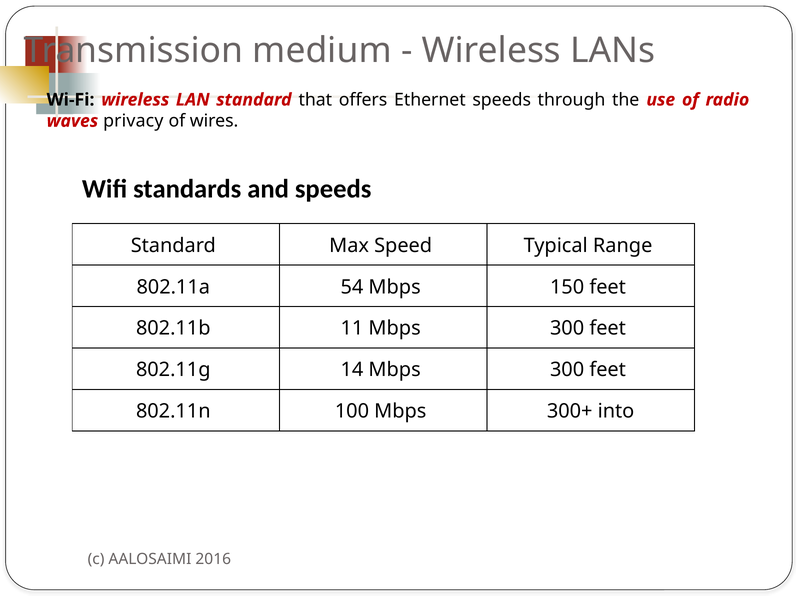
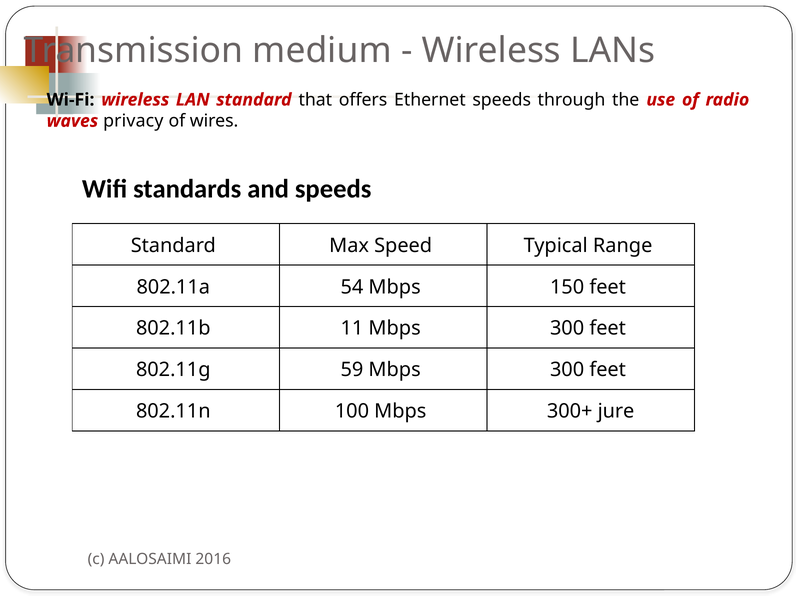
14: 14 -> 59 (352, 370)
into: into -> jure (616, 412)
